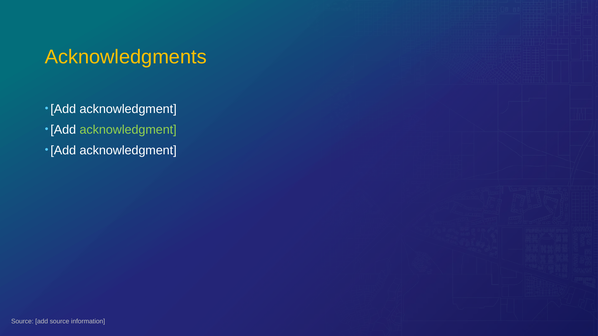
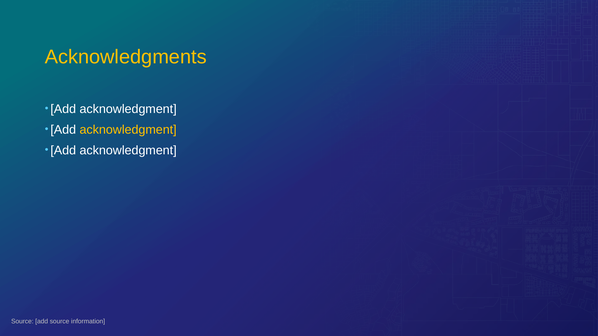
acknowledgment colour: light green -> yellow (128, 130)
